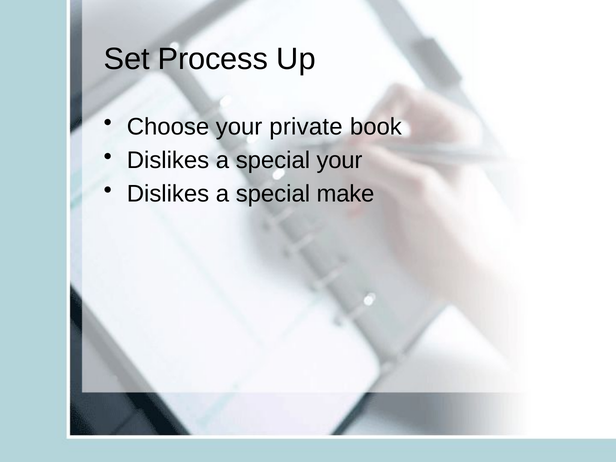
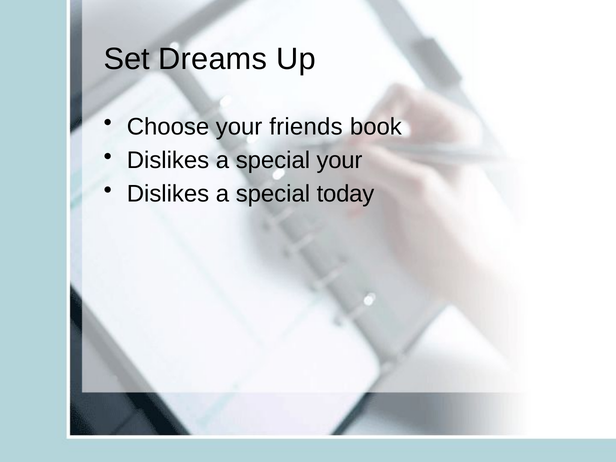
Process: Process -> Dreams (213, 59)
private: private -> friends (306, 127)
make: make -> today (345, 194)
